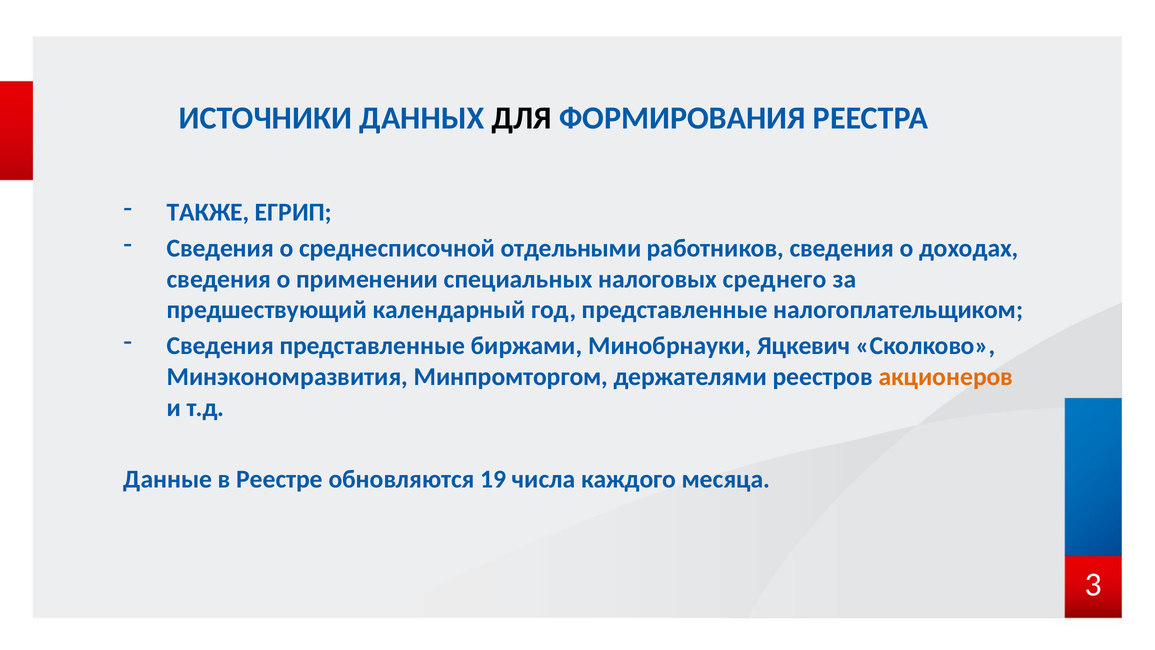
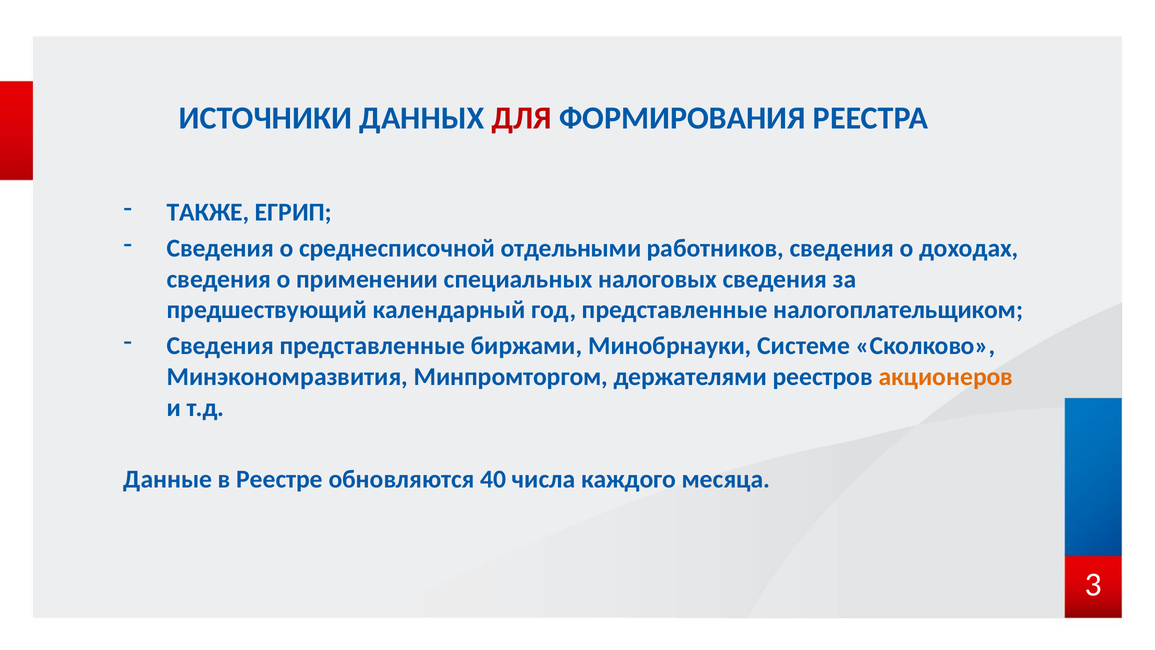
ДЛЯ colour: black -> red (522, 118)
налоговых среднего: среднего -> сведения (775, 279)
Яцкевич: Яцкевич -> Системе (804, 346)
19: 19 -> 40 (493, 479)
